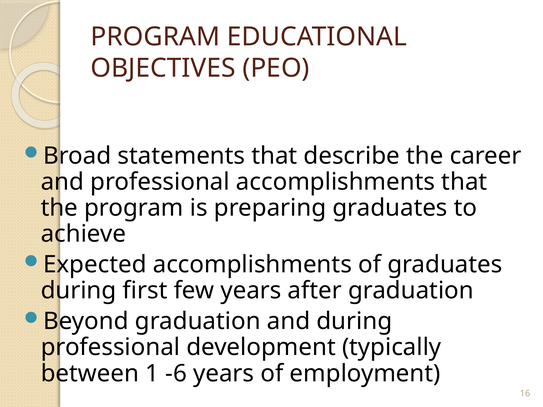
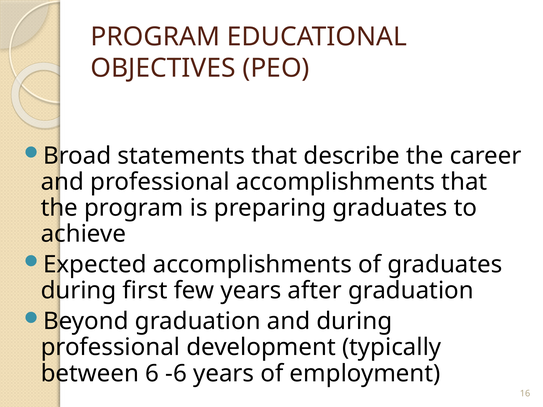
1: 1 -> 6 (152, 374)
